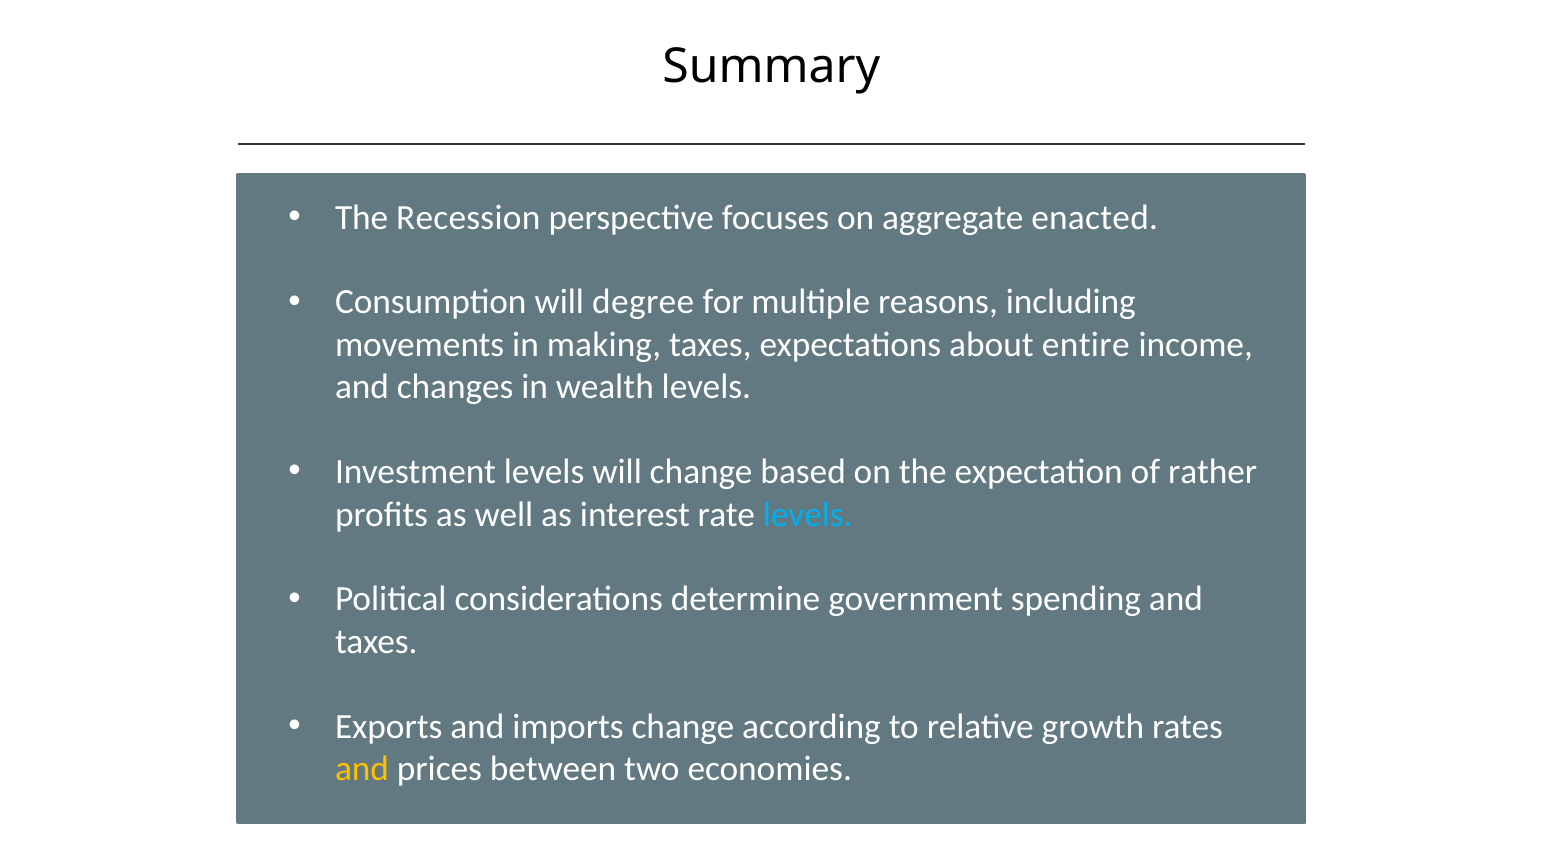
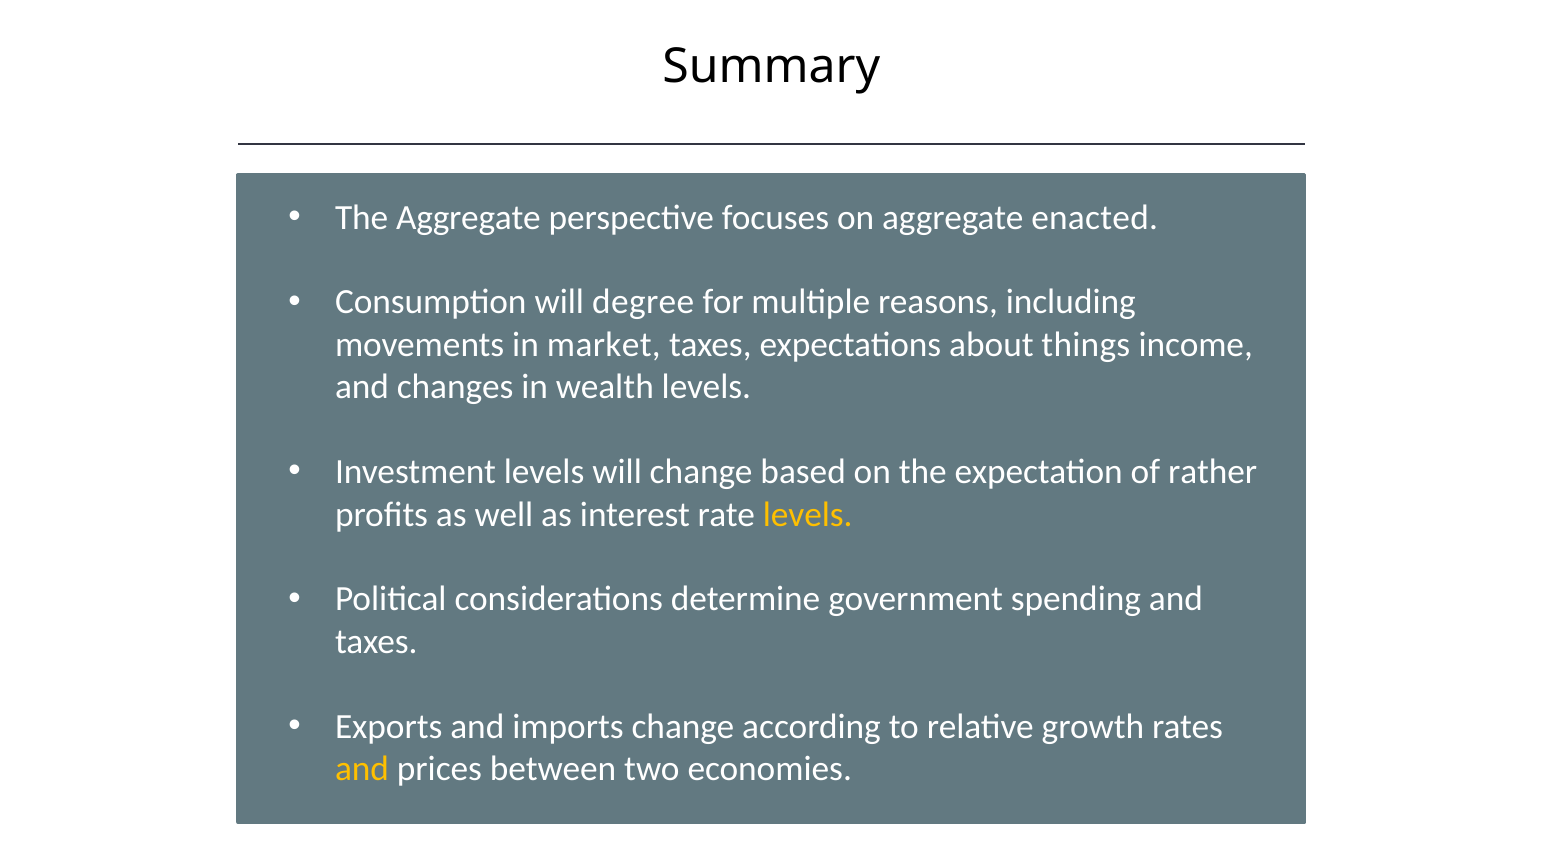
The Recession: Recession -> Aggregate (468, 217)
making: making -> market (604, 345)
entire: entire -> things (1086, 345)
levels colour: light blue -> yellow (808, 514)
